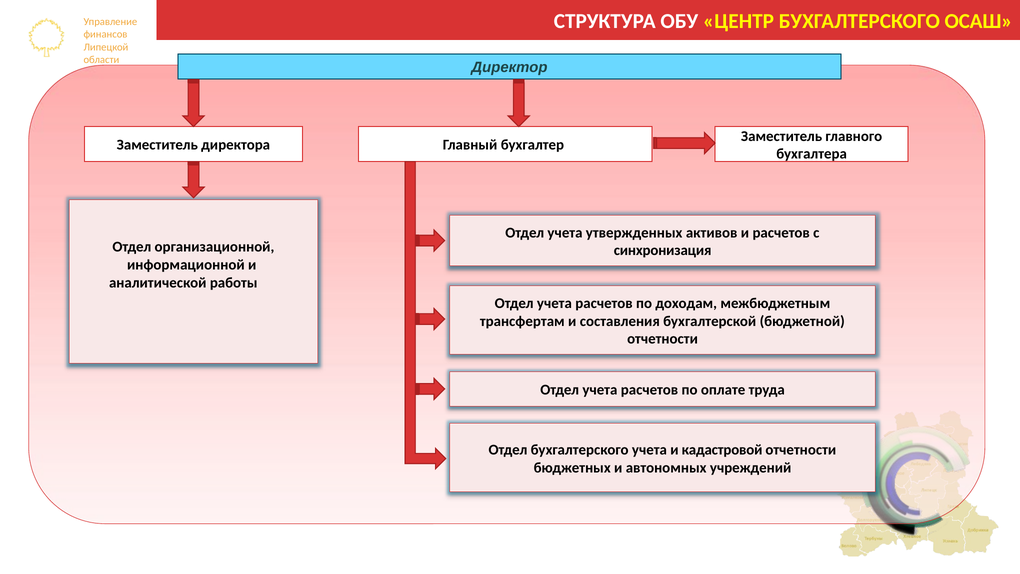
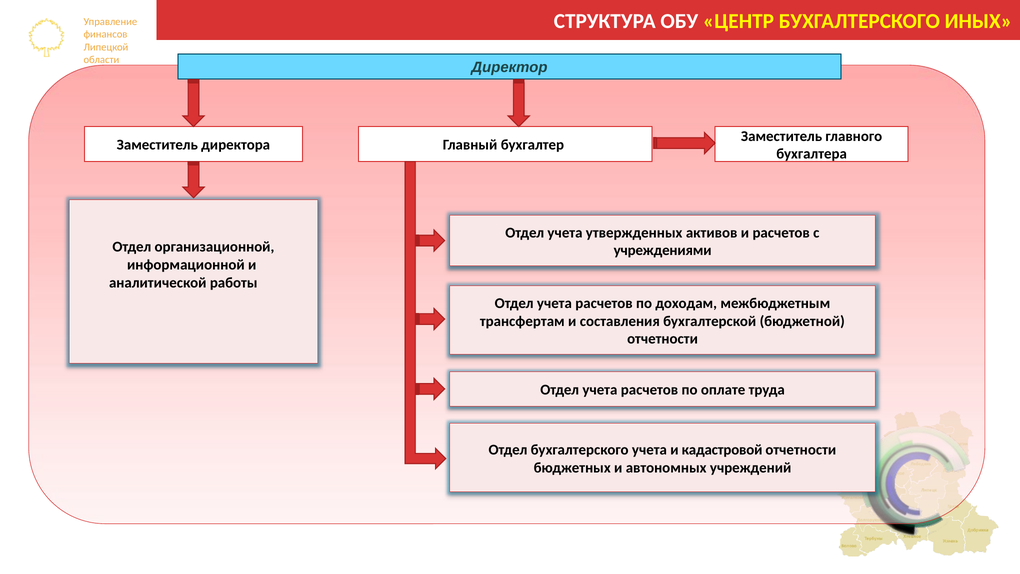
ОСАШ: ОСАШ -> ИНЫХ (978, 21)
синхронизация: синхронизация -> учреждениями (663, 250)
